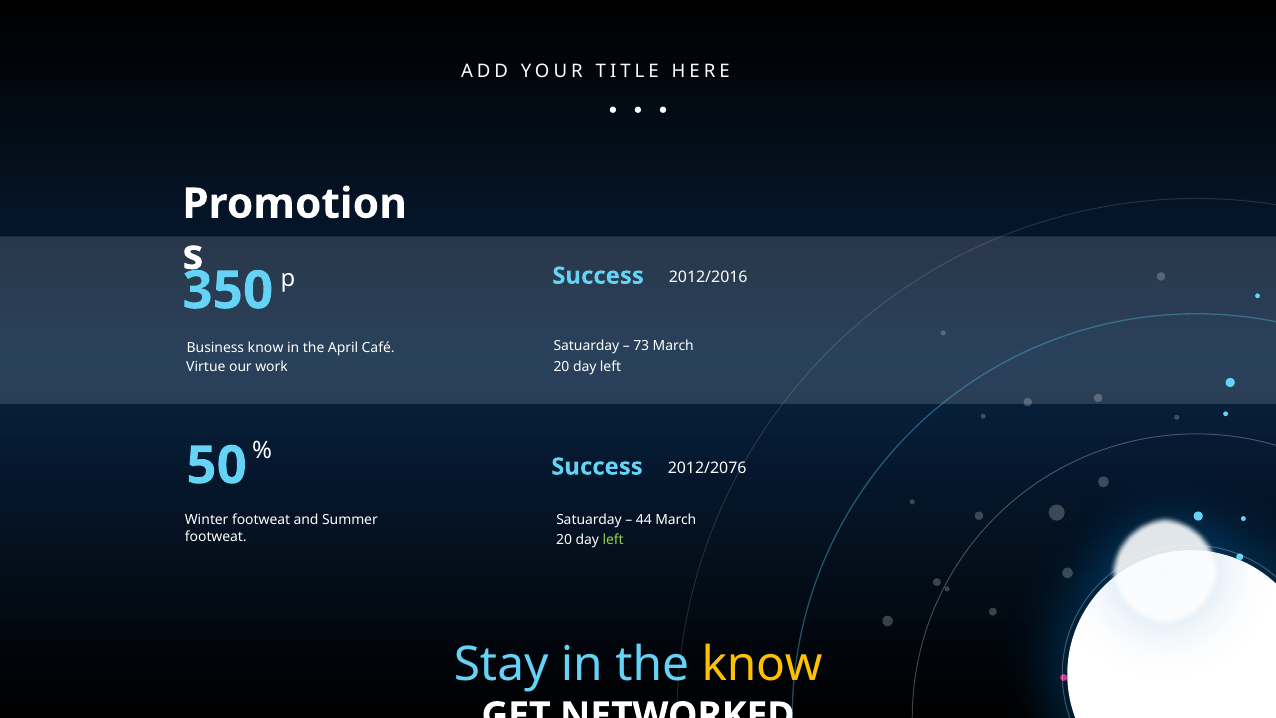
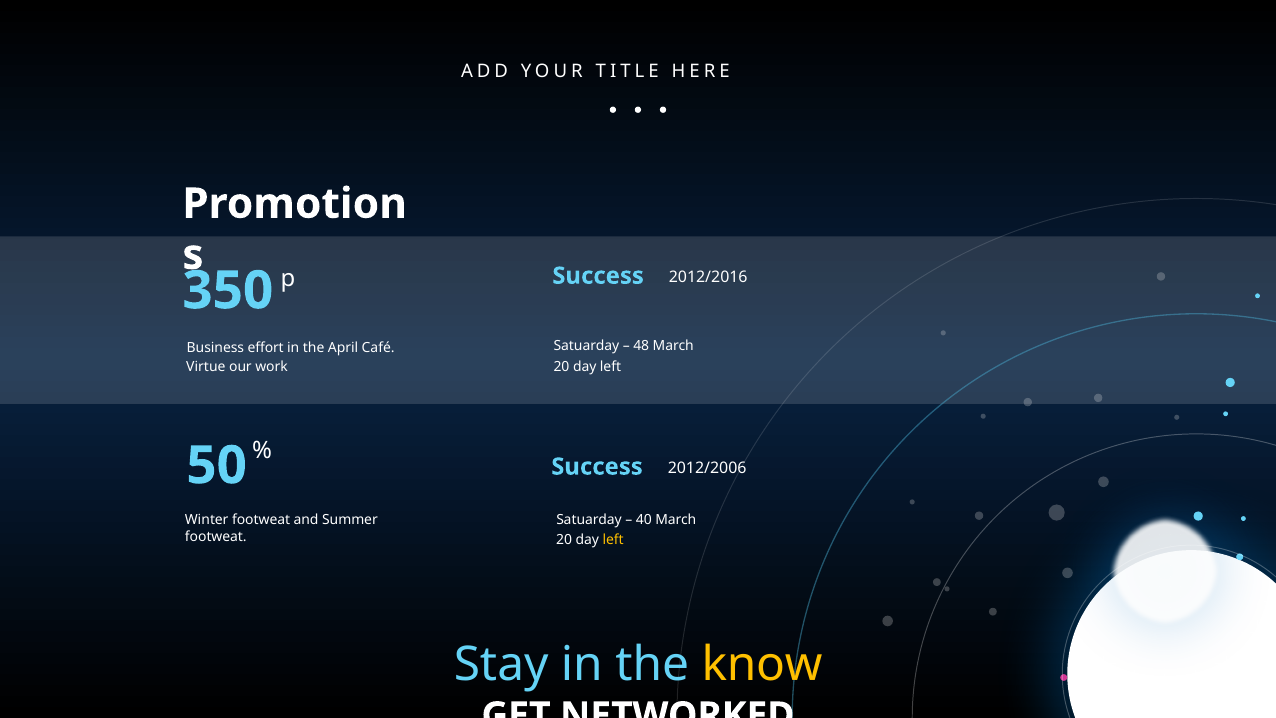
73: 73 -> 48 (641, 346)
Business know: know -> effort (266, 348)
2012/2076: 2012/2076 -> 2012/2006 (707, 468)
44: 44 -> 40 (644, 519)
left colour: light green -> yellow (613, 539)
